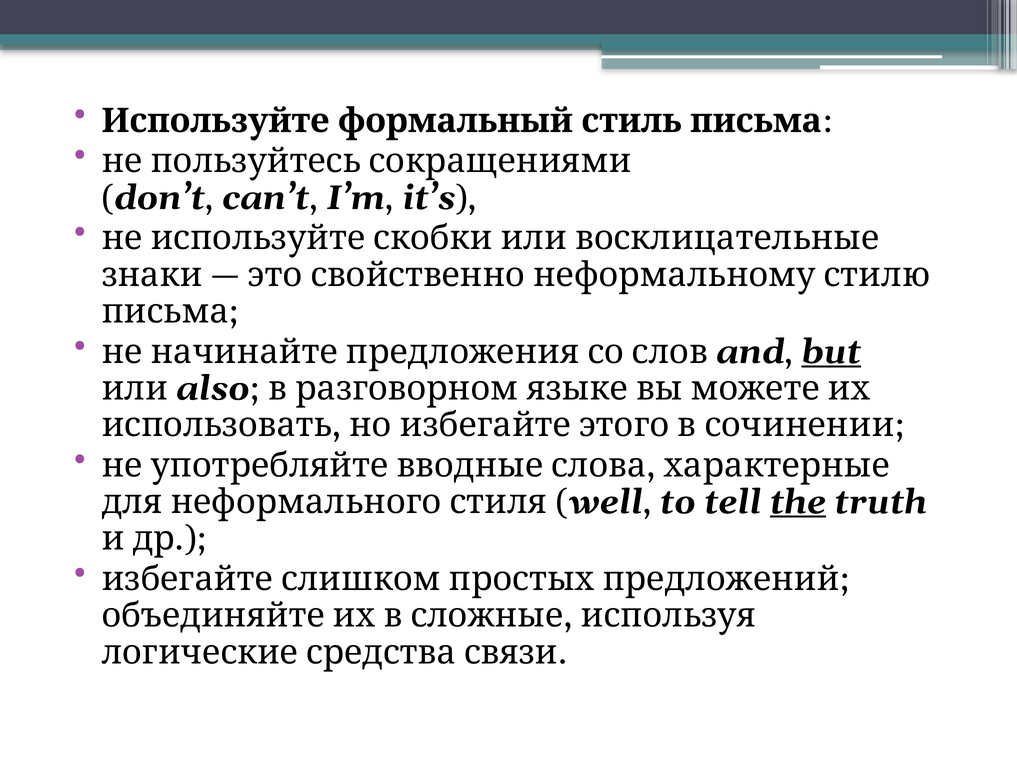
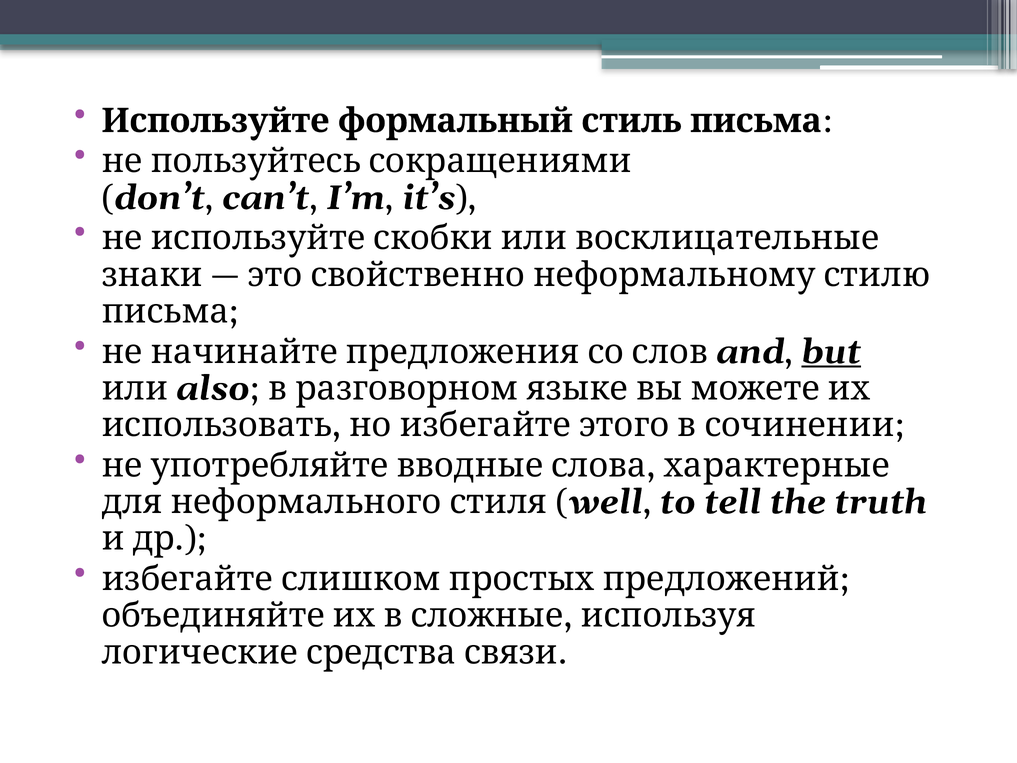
the underline: present -> none (798, 502)
